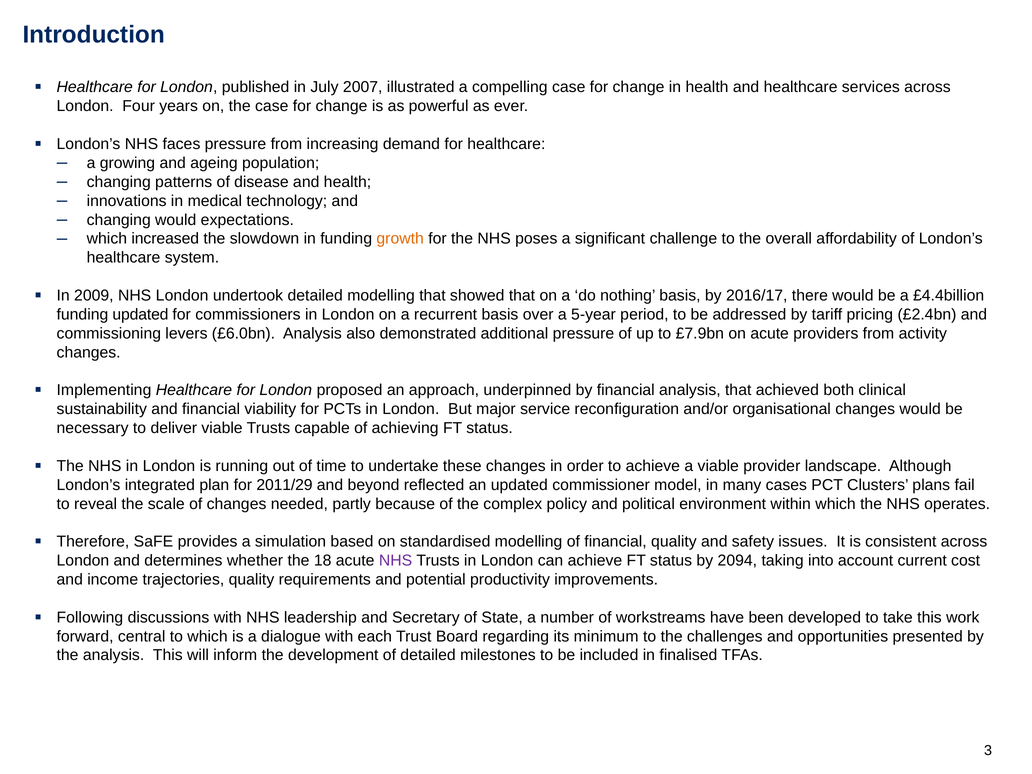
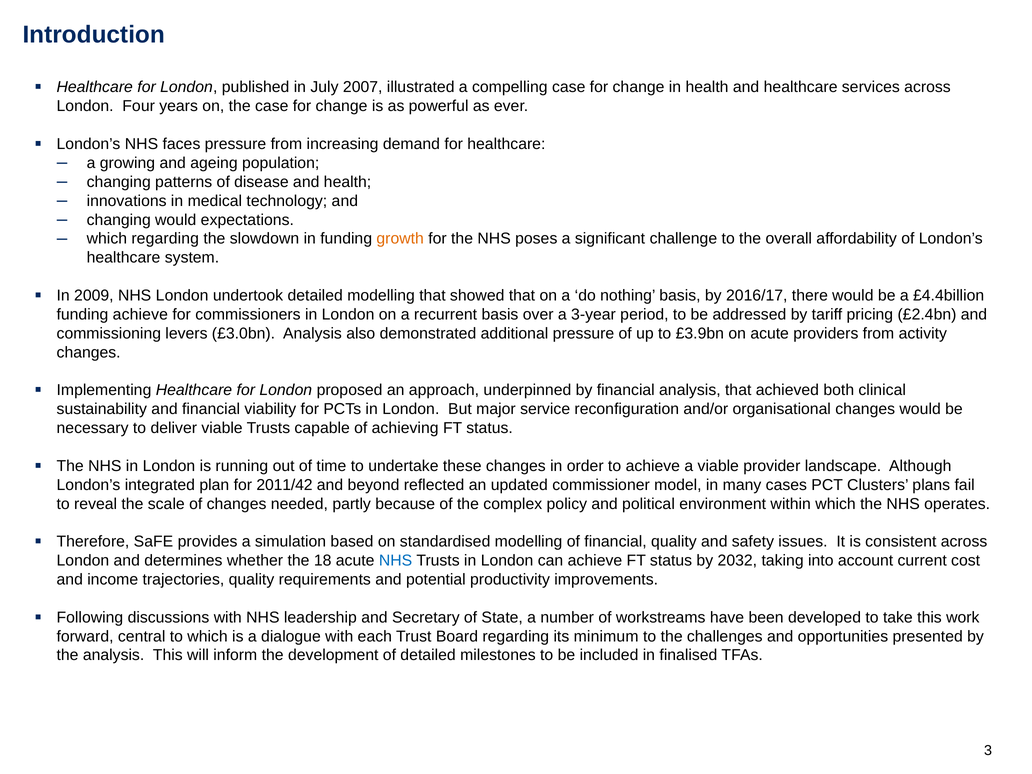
which increased: increased -> regarding (165, 239)
funding updated: updated -> achieve (140, 314)
5-year: 5-year -> 3-year (593, 314)
£6.0bn: £6.0bn -> £3.0bn (243, 333)
£7.9bn: £7.9bn -> £3.9bn (700, 333)
2011/29: 2011/29 -> 2011/42 (285, 485)
NHS colour: purple -> blue (396, 561)
2094: 2094 -> 2032 (737, 561)
